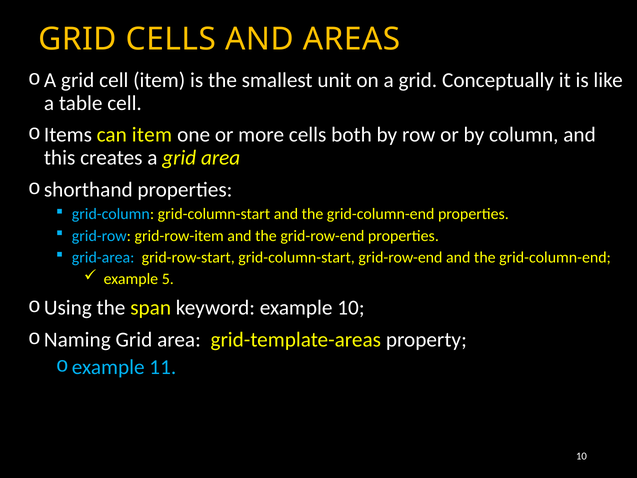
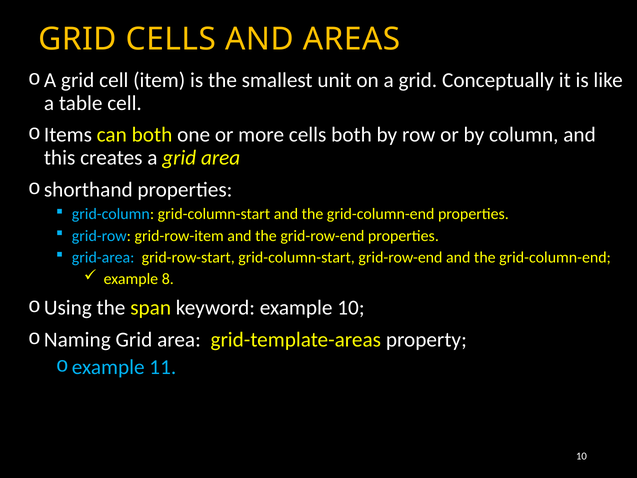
can item: item -> both (152, 135)
5: 5 -> 8 (168, 279)
